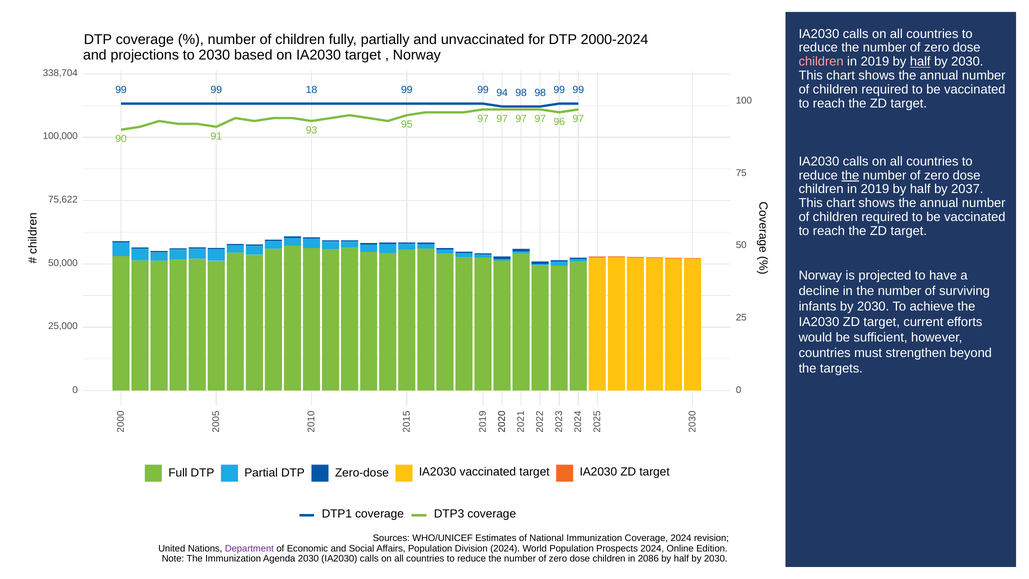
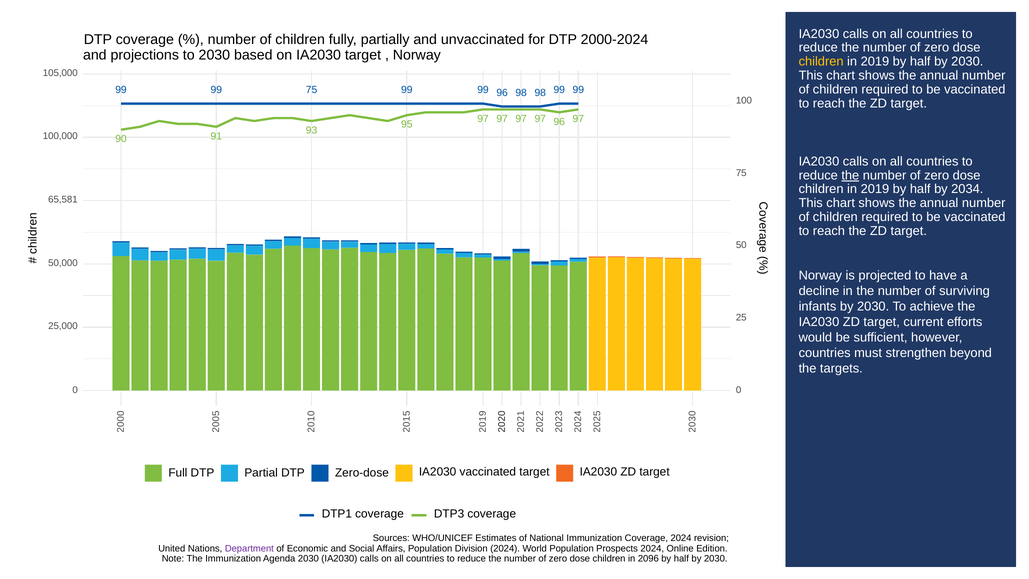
children colour: pink -> yellow (821, 62)
half underline: present -> none (920, 62)
338,704: 338,704 -> 105,000 (60, 73)
99 18: 18 -> 75 (312, 90)
99 94: 94 -> 96 (502, 93)
2037: 2037 -> 2034 (967, 189)
75,622: 75,622 -> 65,581 (63, 200)
2086: 2086 -> 2096 (648, 559)
